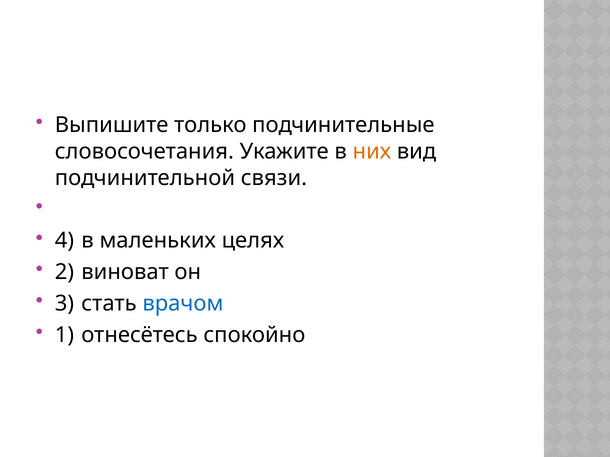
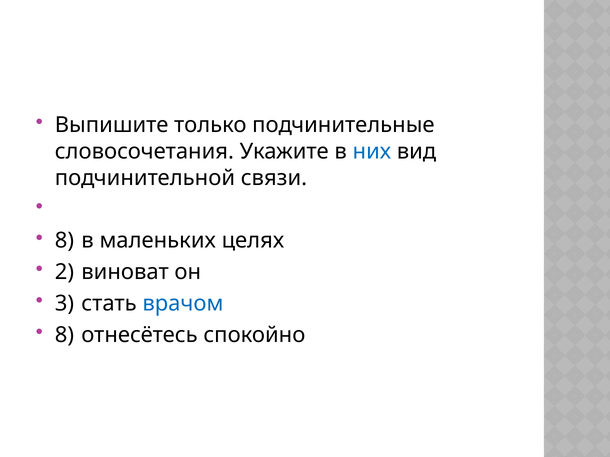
них colour: orange -> blue (372, 152)
4: 4 -> 8 (64, 241)
1: 1 -> 8 (64, 336)
